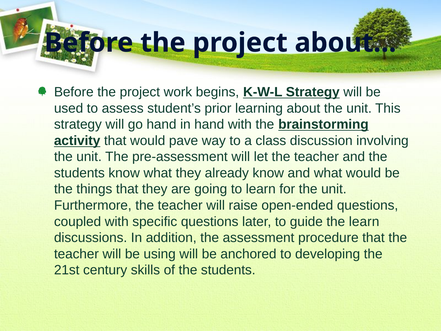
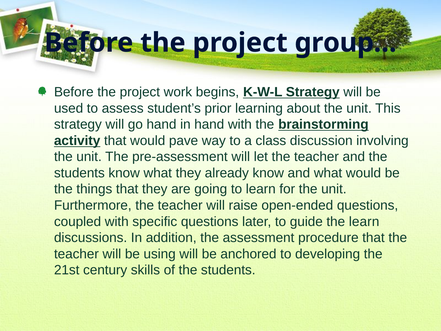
about…: about… -> group… (346, 43)
